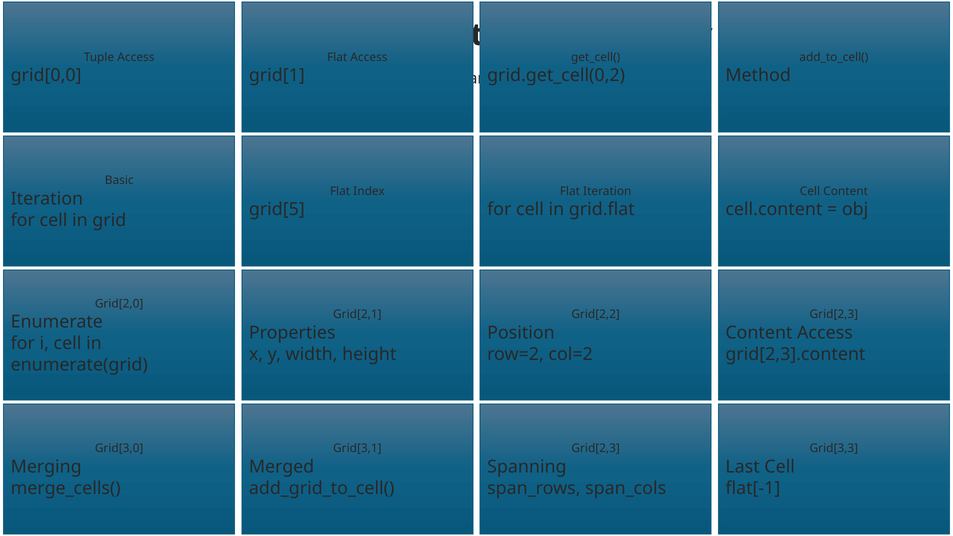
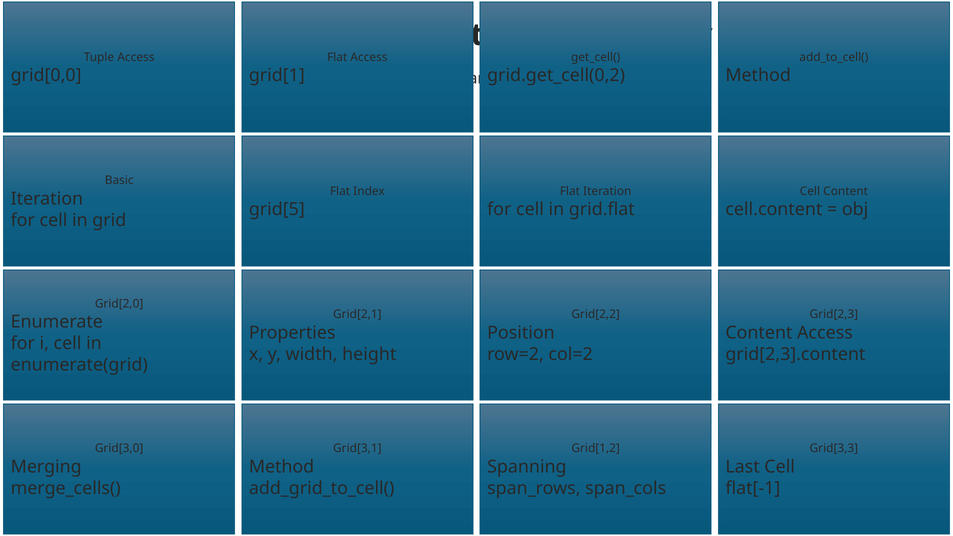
Grid[2,3: Grid[2,3 -> Grid[1,2 (596, 449)
Merged: Merged -> Method (282, 467)
